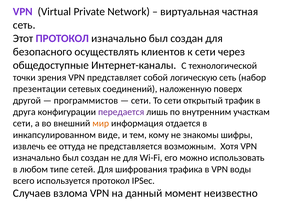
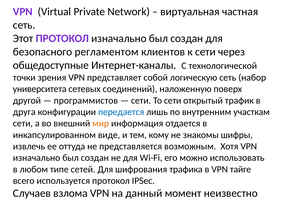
осуществлять: осуществлять -> регламентом (107, 52)
презентации: презентации -> университета (40, 89)
передается colour: purple -> blue (121, 112)
воды: воды -> тайге (241, 169)
